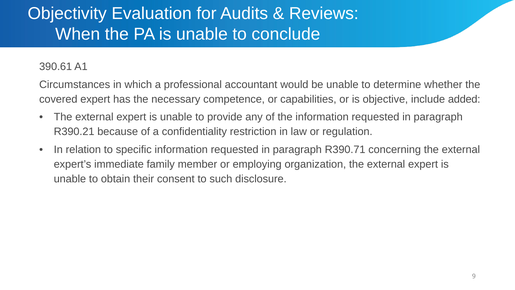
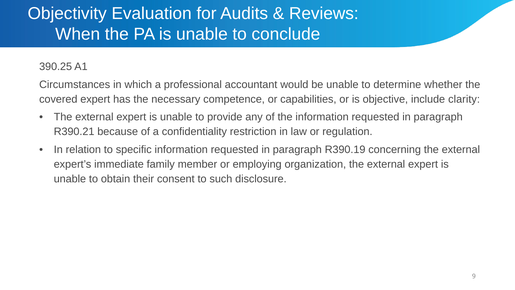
390.61: 390.61 -> 390.25 (56, 66)
added: added -> clarity (464, 99)
R390.71: R390.71 -> R390.19 (345, 150)
